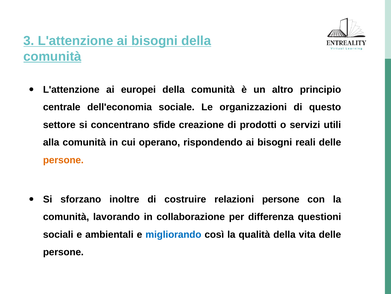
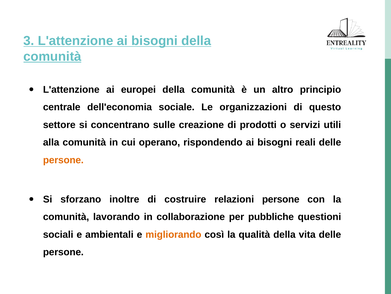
sfide: sfide -> sulle (164, 124)
differenza: differenza -> pubbliche (271, 216)
migliorando colour: blue -> orange (173, 234)
